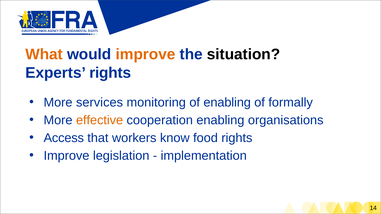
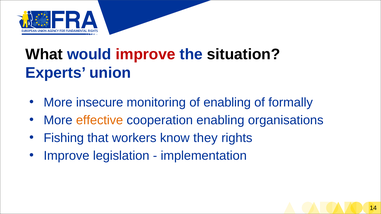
What colour: orange -> black (44, 54)
improve colour: orange -> red (146, 54)
Experts rights: rights -> union (110, 73)
services: services -> insecure (100, 103)
Access: Access -> Fishing (64, 138)
food: food -> they (205, 138)
